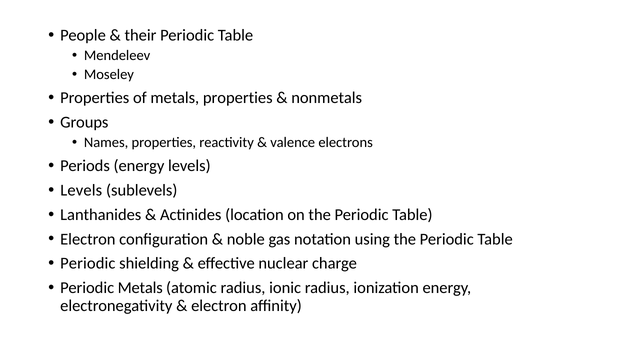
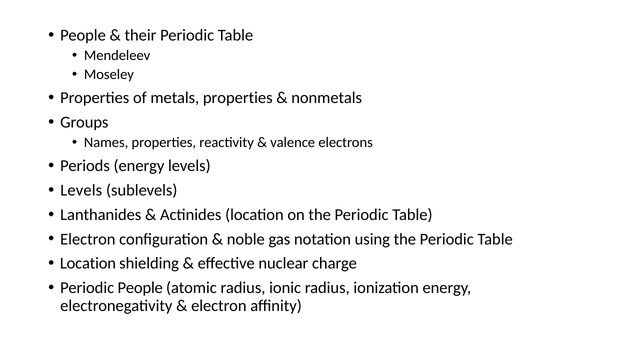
Periodic: Periodic -> Location (88, 263)
Periodic Metals: Metals -> People (140, 288)
